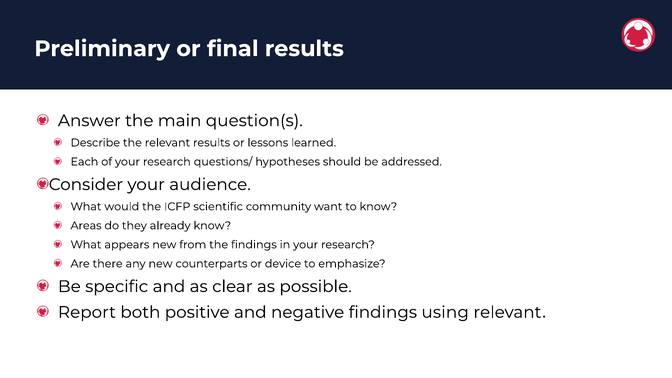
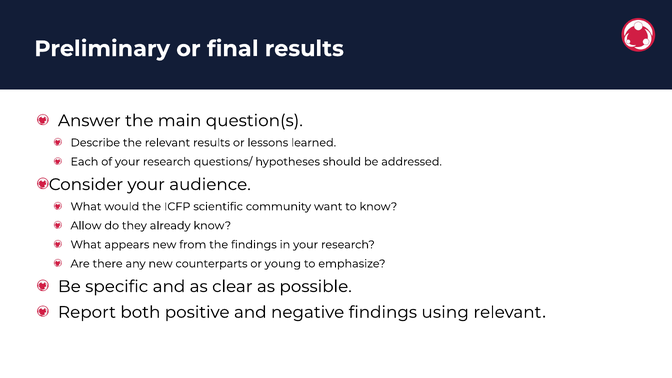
Areas: Areas -> Allow (86, 226)
device: device -> young (283, 264)
